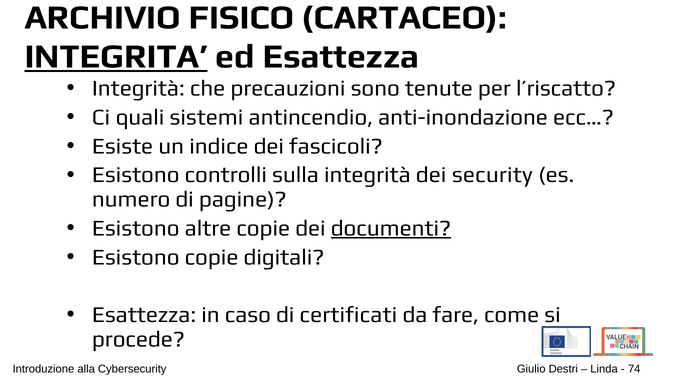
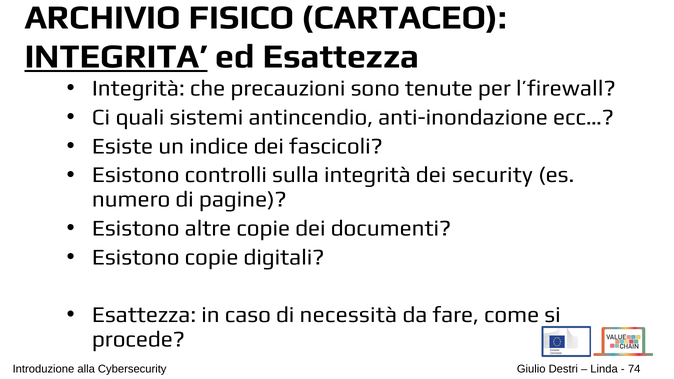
l’riscatto: l’riscatto -> l’firewall (566, 88)
documenti underline: present -> none (391, 228)
certificati: certificati -> necessità (348, 315)
